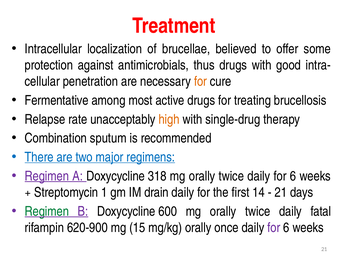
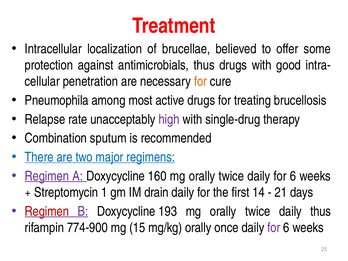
Fermentative: Fermentative -> Pneumophila (57, 100)
high colour: orange -> purple (169, 119)
318: 318 -> 160 (157, 176)
Regimen colour: green -> red (47, 211)
600: 600 -> 193 (168, 211)
daily fatal: fatal -> thus (321, 211)
620-900: 620-900 -> 774-900 (87, 228)
